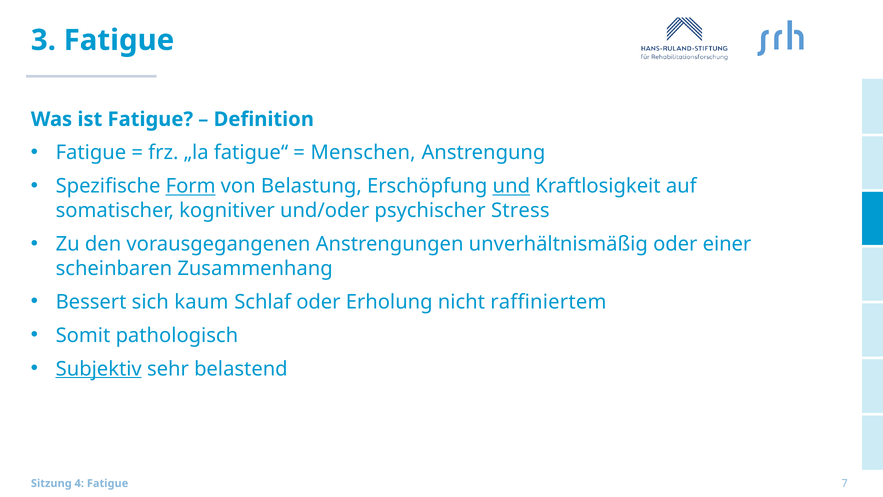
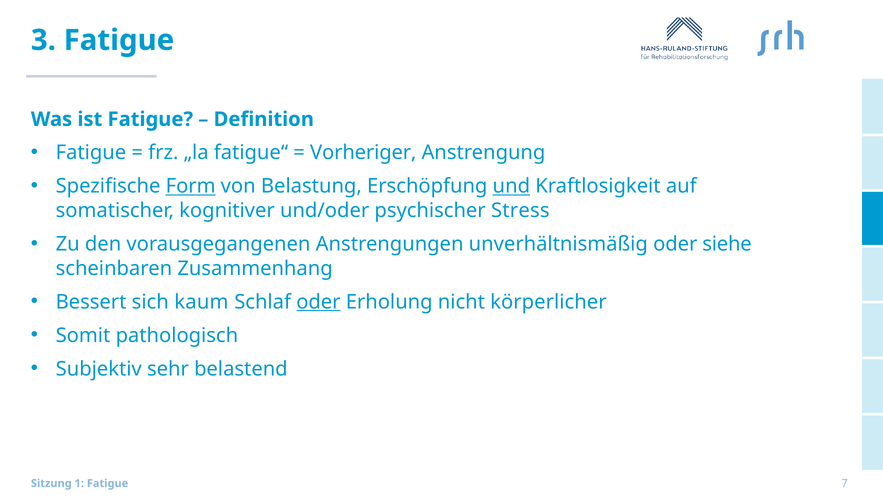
Menschen: Menschen -> Vorheriger (363, 153)
einer: einer -> siehe (727, 244)
oder underline: none -> present (318, 302)
raffiniertem: raffiniertem -> körperlicher (548, 302)
Subjektiv underline: present -> none (99, 369)
4: 4 -> 1 (79, 483)
